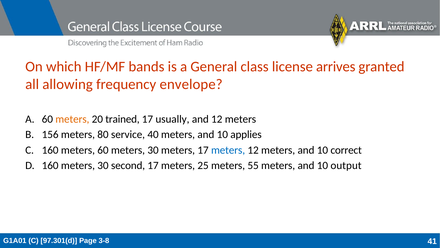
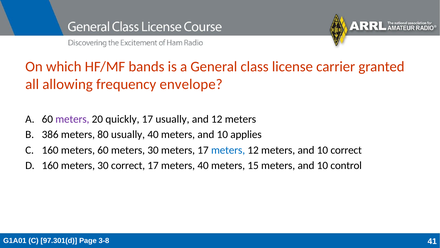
arrives: arrives -> carrier (336, 66)
meters colour: orange -> purple (72, 119)
trained: trained -> quickly (122, 119)
156: 156 -> 386 (50, 134)
80 service: service -> usually (128, 134)
30 second: second -> correct (128, 165)
meters 25: 25 -> 40 (203, 165)
55: 55 -> 15 (253, 165)
output: output -> control (346, 165)
